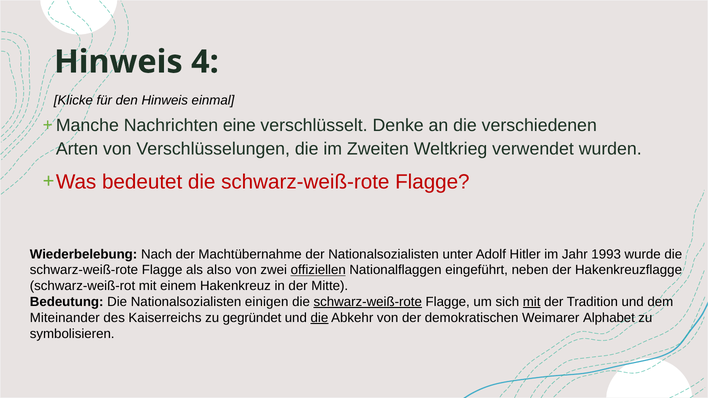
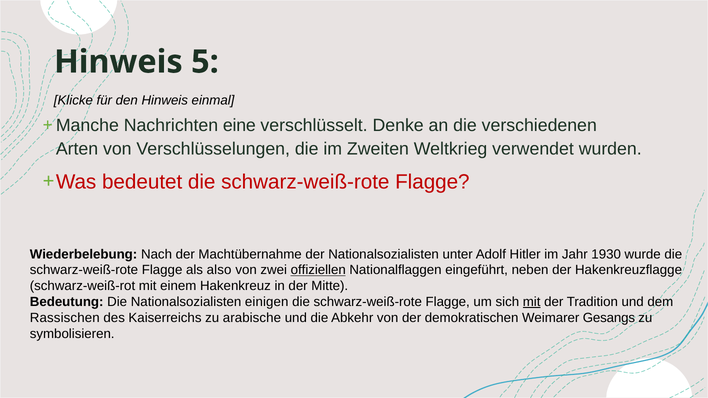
4: 4 -> 5 (205, 62)
1993: 1993 -> 1930 (606, 254)
schwarz-weiß-rote underline: present -> none (368, 302)
Miteinander: Miteinander -> Rassischen (65, 318)
gegründet: gegründet -> arabische (252, 318)
die underline: present -> none (319, 318)
Alphabet: Alphabet -> Gesangs (609, 318)
